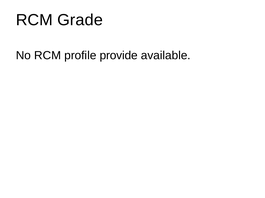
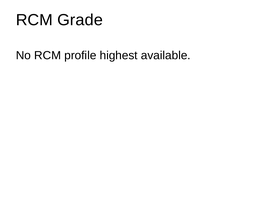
provide: provide -> highest (119, 56)
